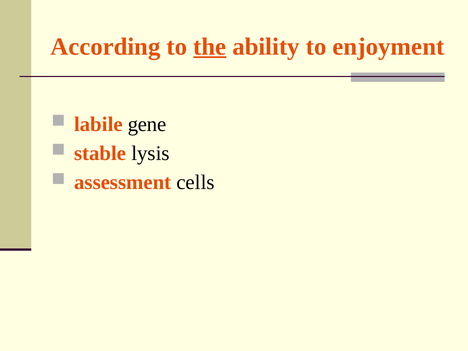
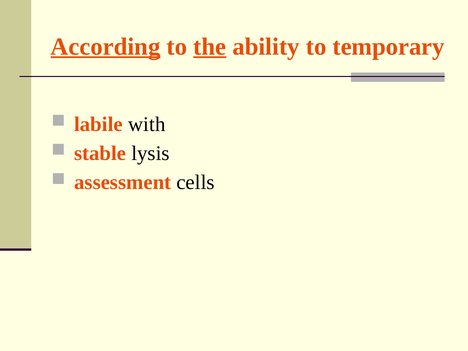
According underline: none -> present (105, 47)
enjoyment: enjoyment -> temporary (389, 47)
gene: gene -> with (147, 124)
